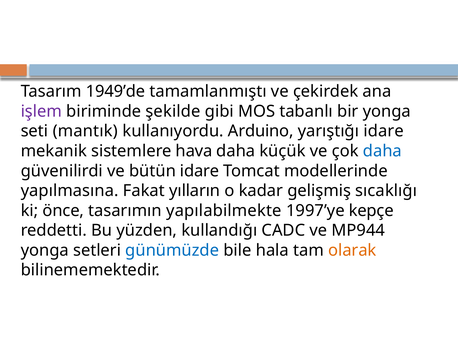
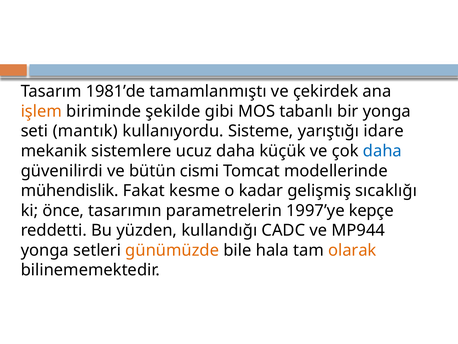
1949’de: 1949’de -> 1981’de (116, 91)
işlem colour: purple -> orange (41, 111)
Arduino: Arduino -> Sisteme (261, 131)
hava: hava -> ucuz (194, 151)
bütün idare: idare -> cismi (200, 171)
yapılmasına: yapılmasına -> mühendislik (70, 190)
yılların: yılların -> kesme (195, 190)
yapılabilmekte: yapılabilmekte -> parametrelerin (224, 210)
günümüzde colour: blue -> orange (172, 250)
